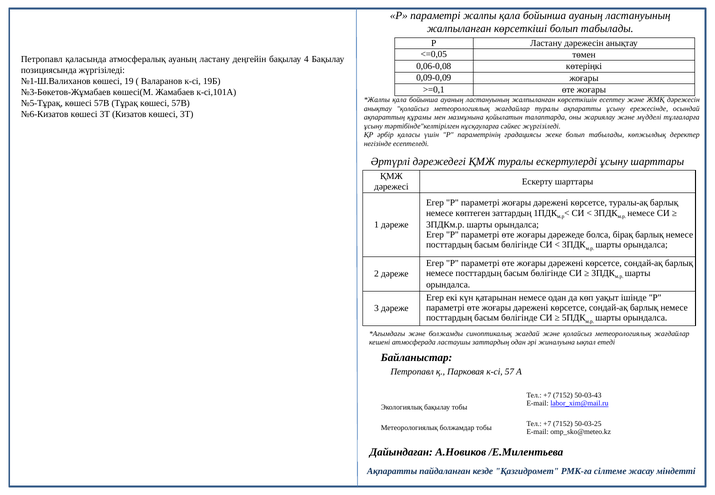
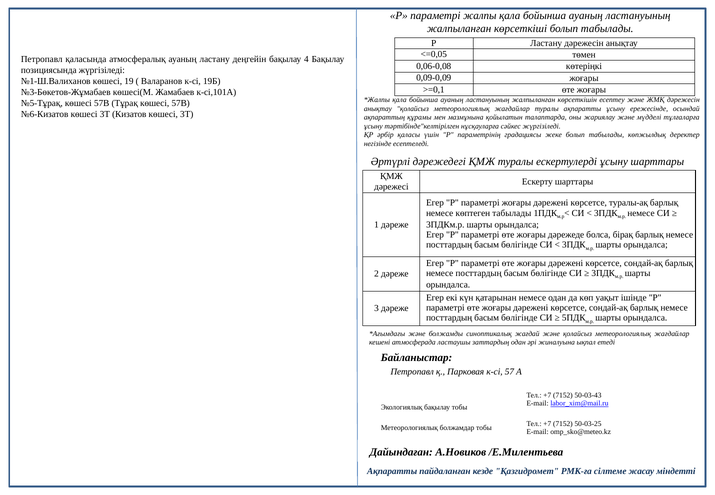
көптеген заттардың: заттардың -> табылады (512, 213)
